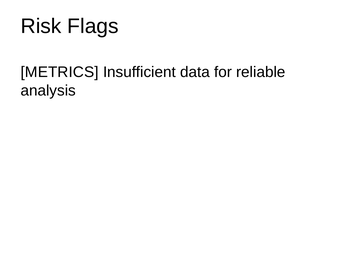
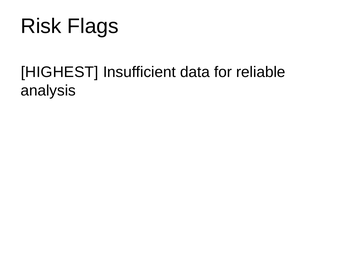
METRICS: METRICS -> HIGHEST (60, 72)
